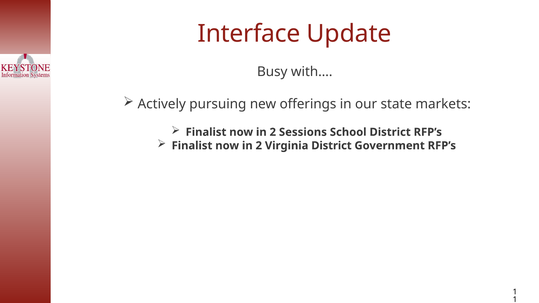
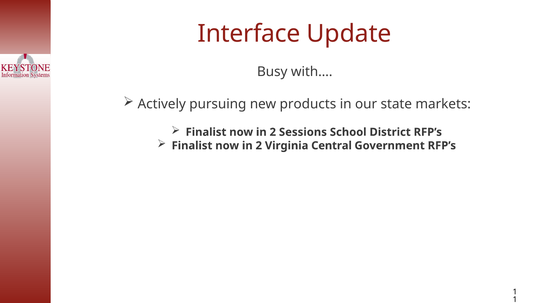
offerings: offerings -> products (308, 104)
Virginia District: District -> Central (331, 146)
